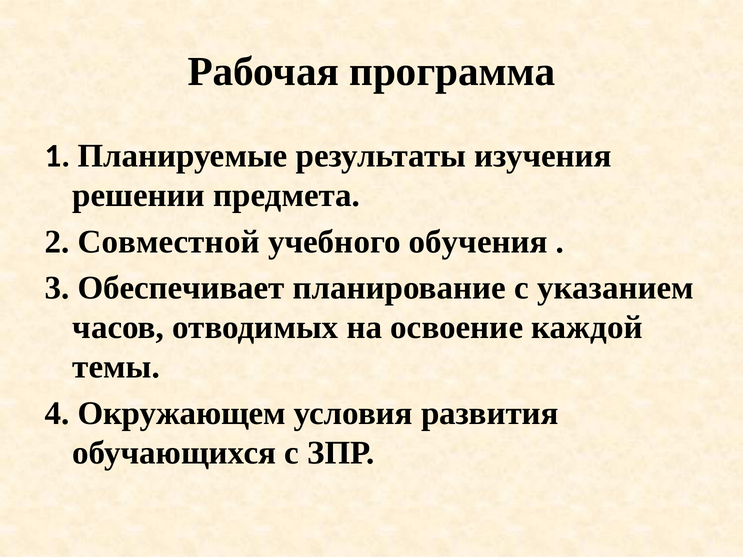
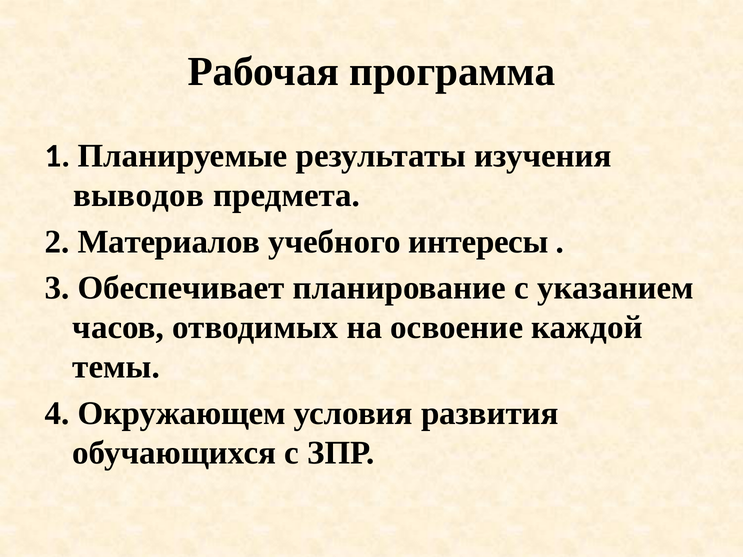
решении: решении -> выводов (139, 196)
Совместной: Совместной -> Материалов (169, 242)
обучения: обучения -> интересы (478, 242)
